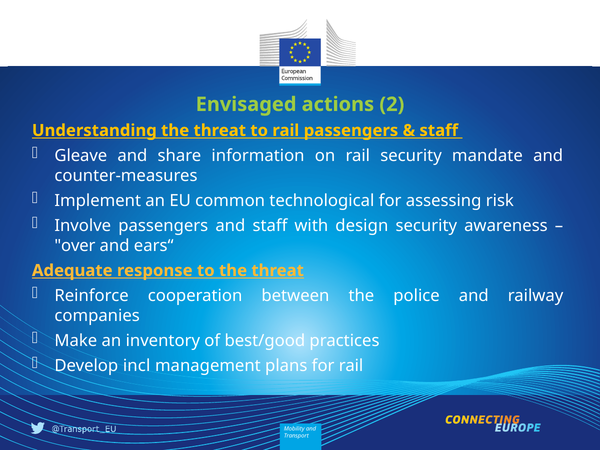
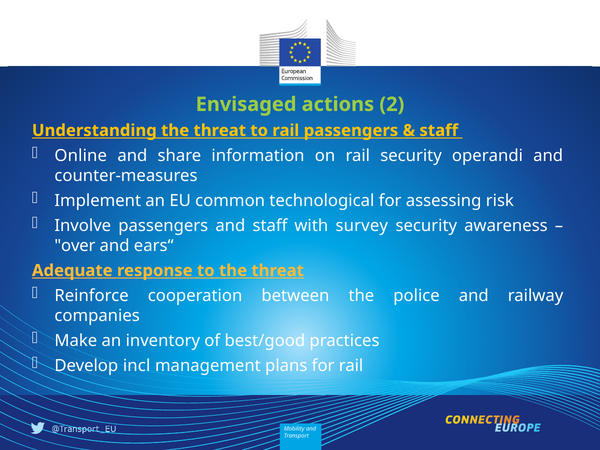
Gleave: Gleave -> Online (81, 156)
mandate: mandate -> operandi (487, 156)
design: design -> survey (362, 226)
